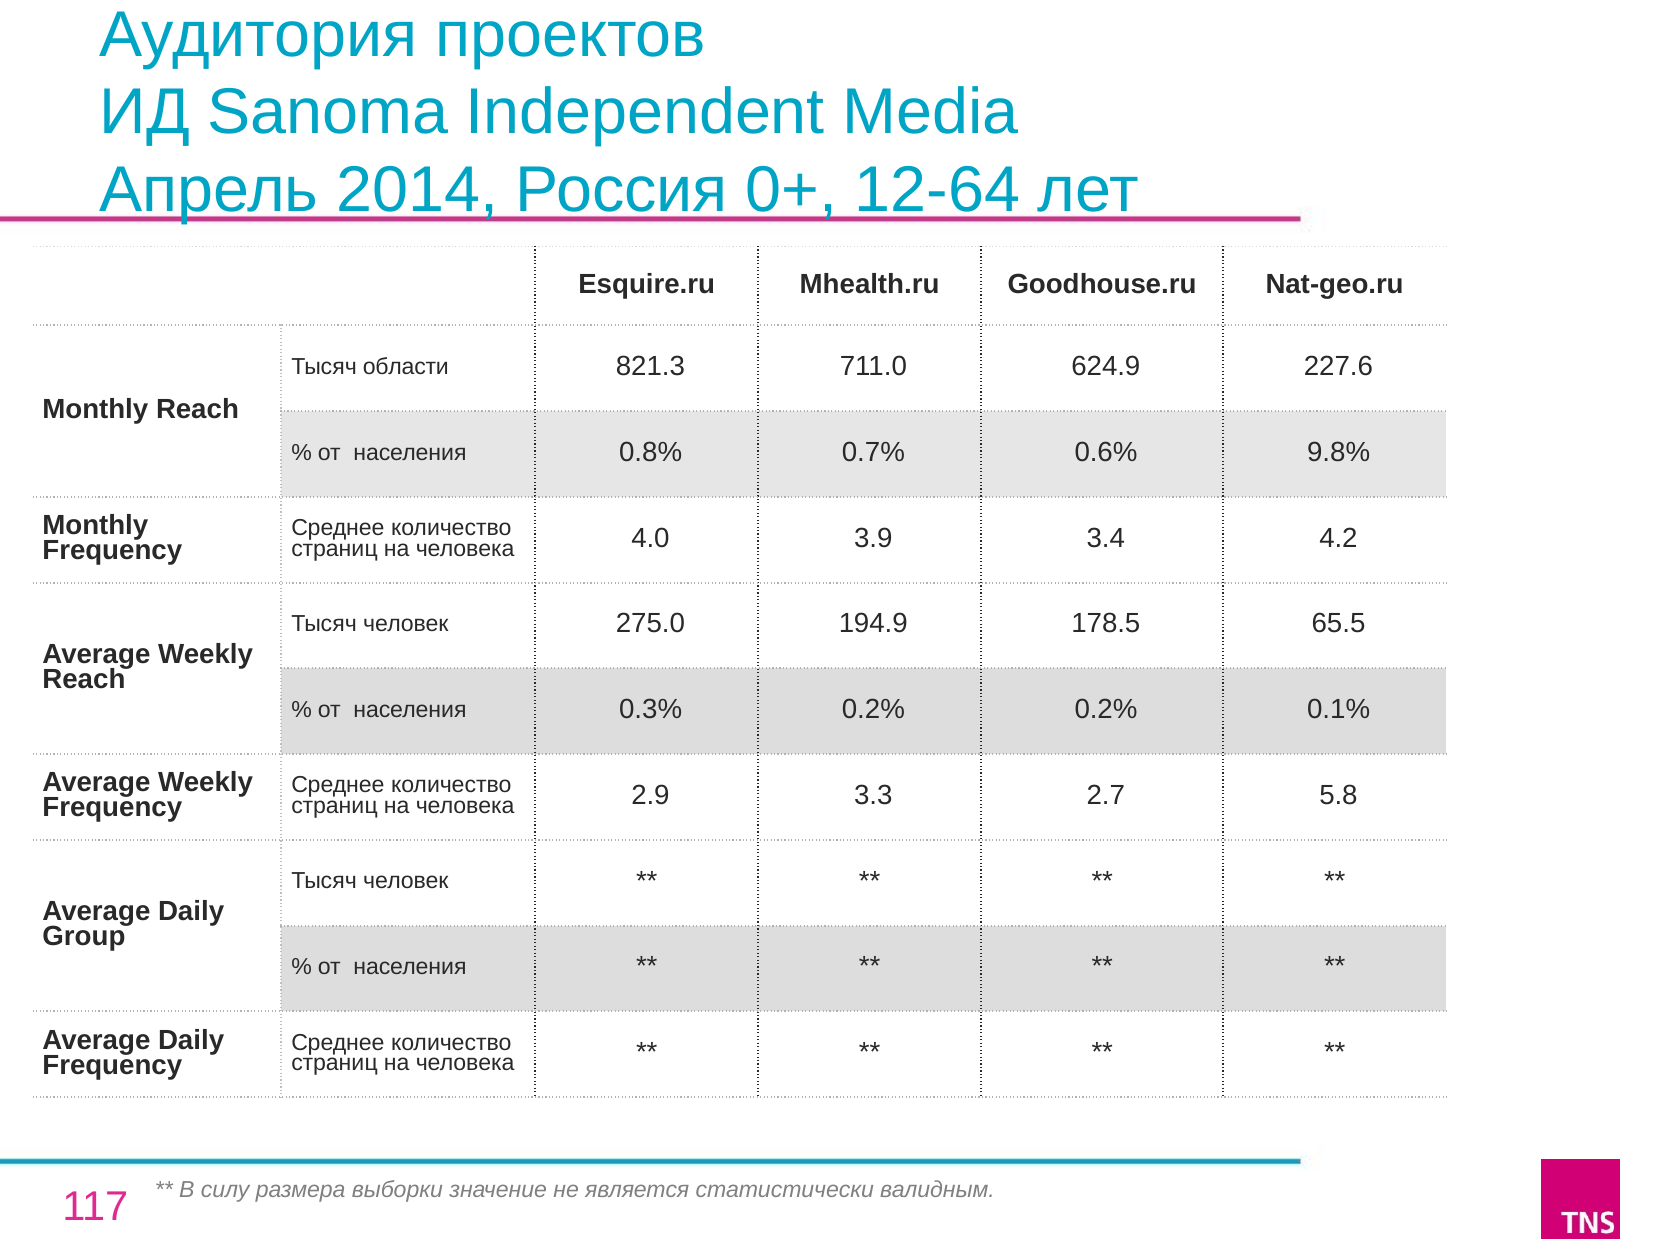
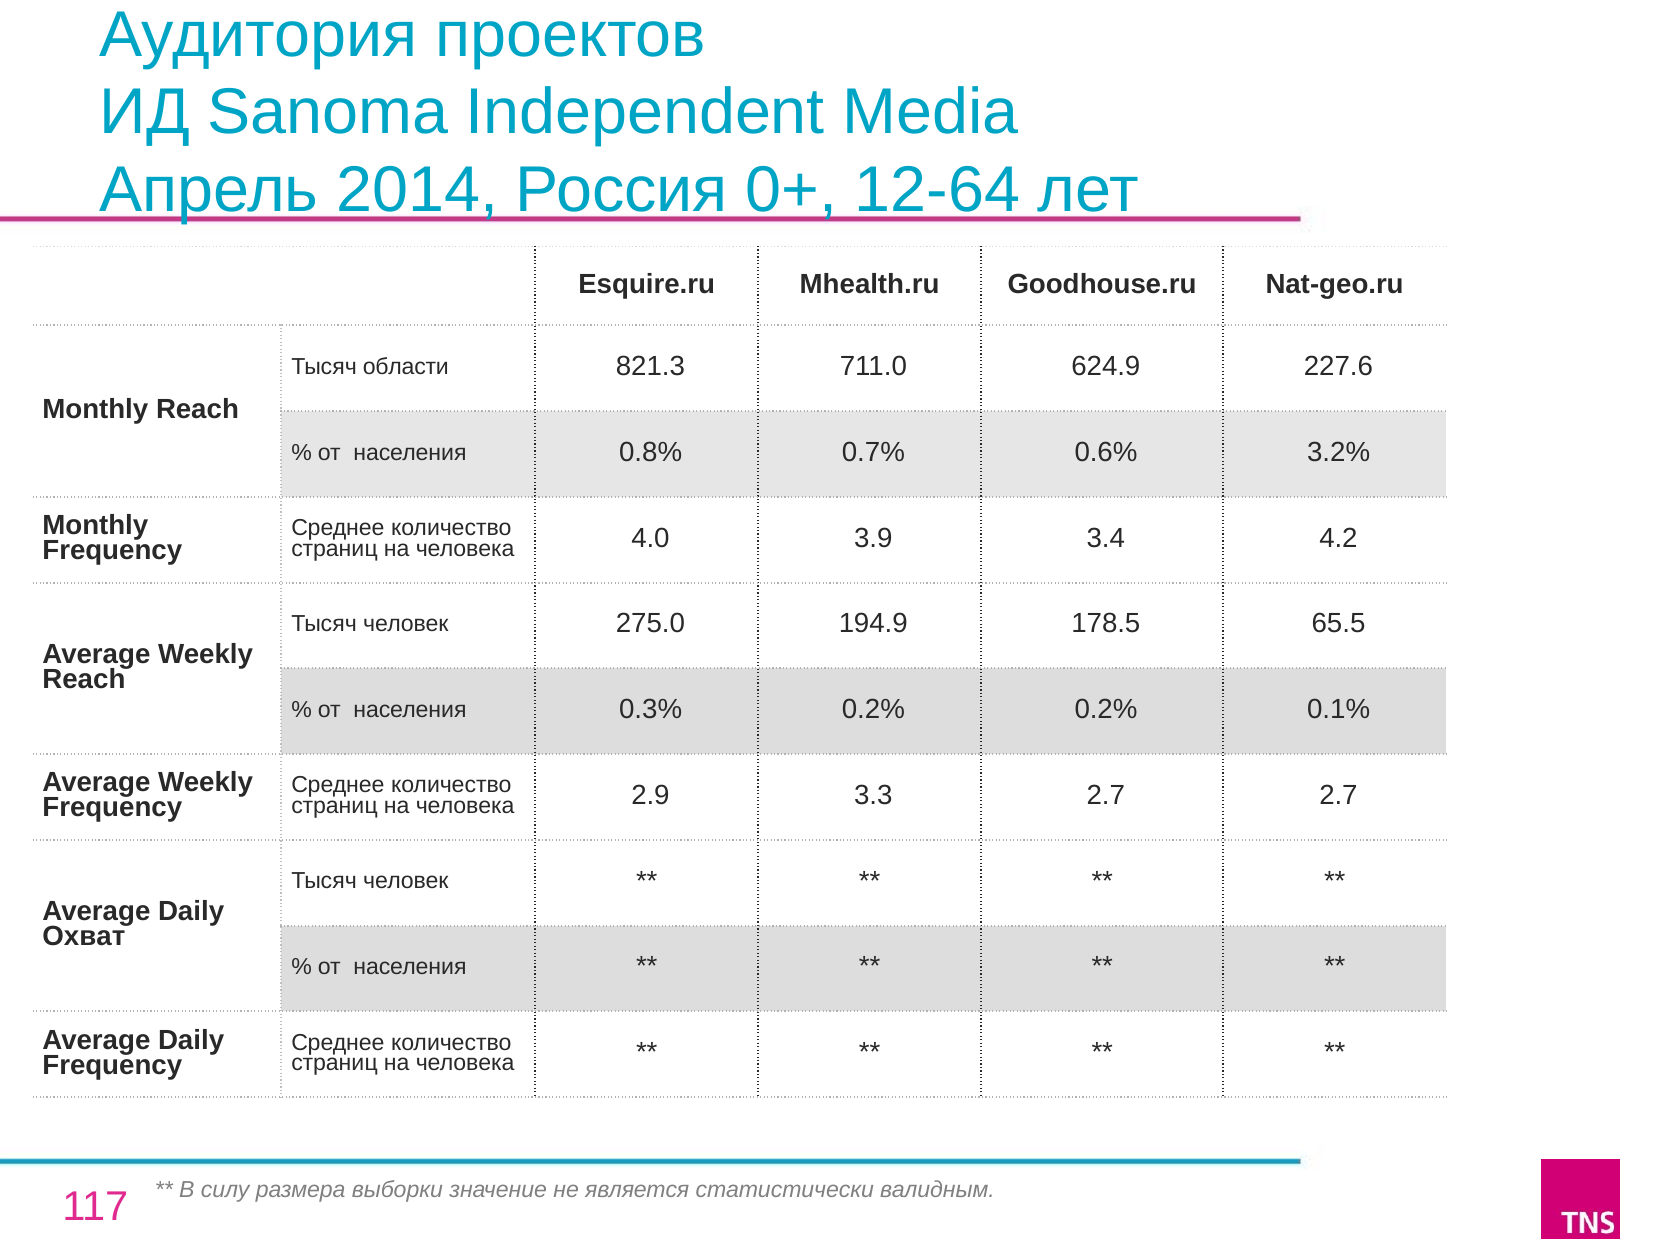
9.8%: 9.8% -> 3.2% (1339, 452)
2.7 5.8: 5.8 -> 2.7 (1338, 795)
Group: Group -> Охват (84, 936)
